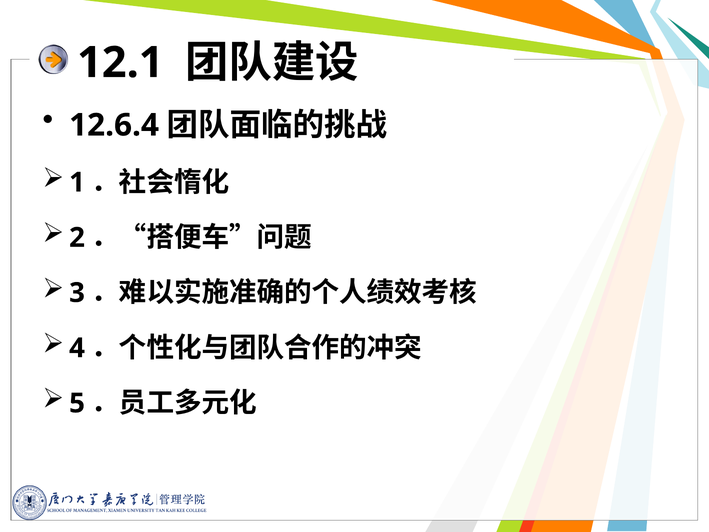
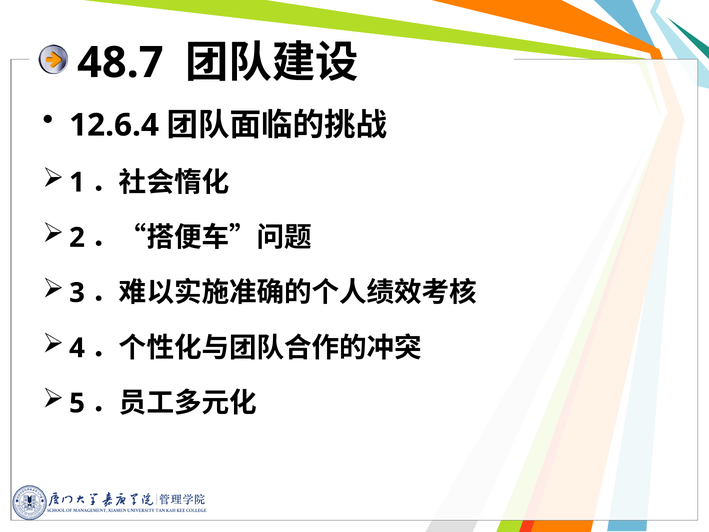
12.1: 12.1 -> 48.7 (120, 63)
